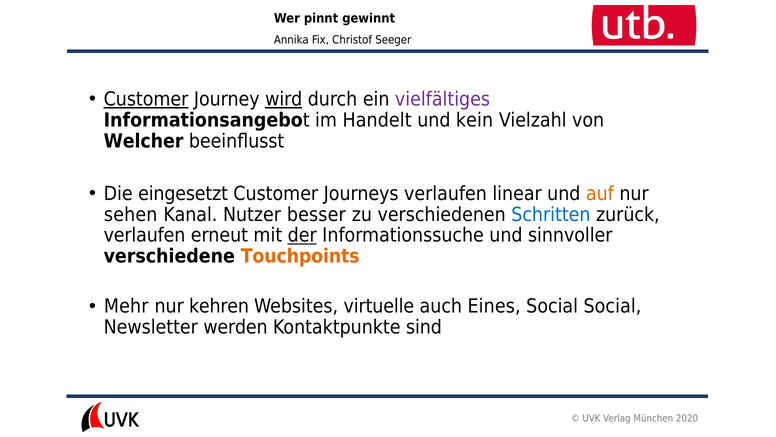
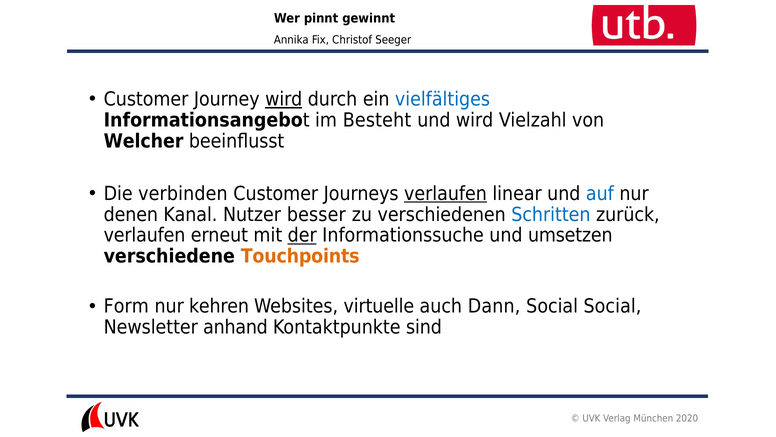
Customer underline: present -> none (146, 99)
vielfältiges colour: purple -> blue (442, 99)
Handelt: Handelt -> Besteht (377, 120)
und kein: kein -> wird (475, 120)
eingesetzt: eingesetzt -> verbinden (183, 193)
verlaufen underline: none -> present (446, 193)
auf colour: orange -> blue (600, 193)
sehen: sehen -> denen (131, 214)
sinnvoller: sinnvoller -> umsetzen (570, 235)
Mehr: Mehr -> Form (126, 306)
Eines: Eines -> Dann (494, 306)
werden: werden -> anhand (235, 327)
